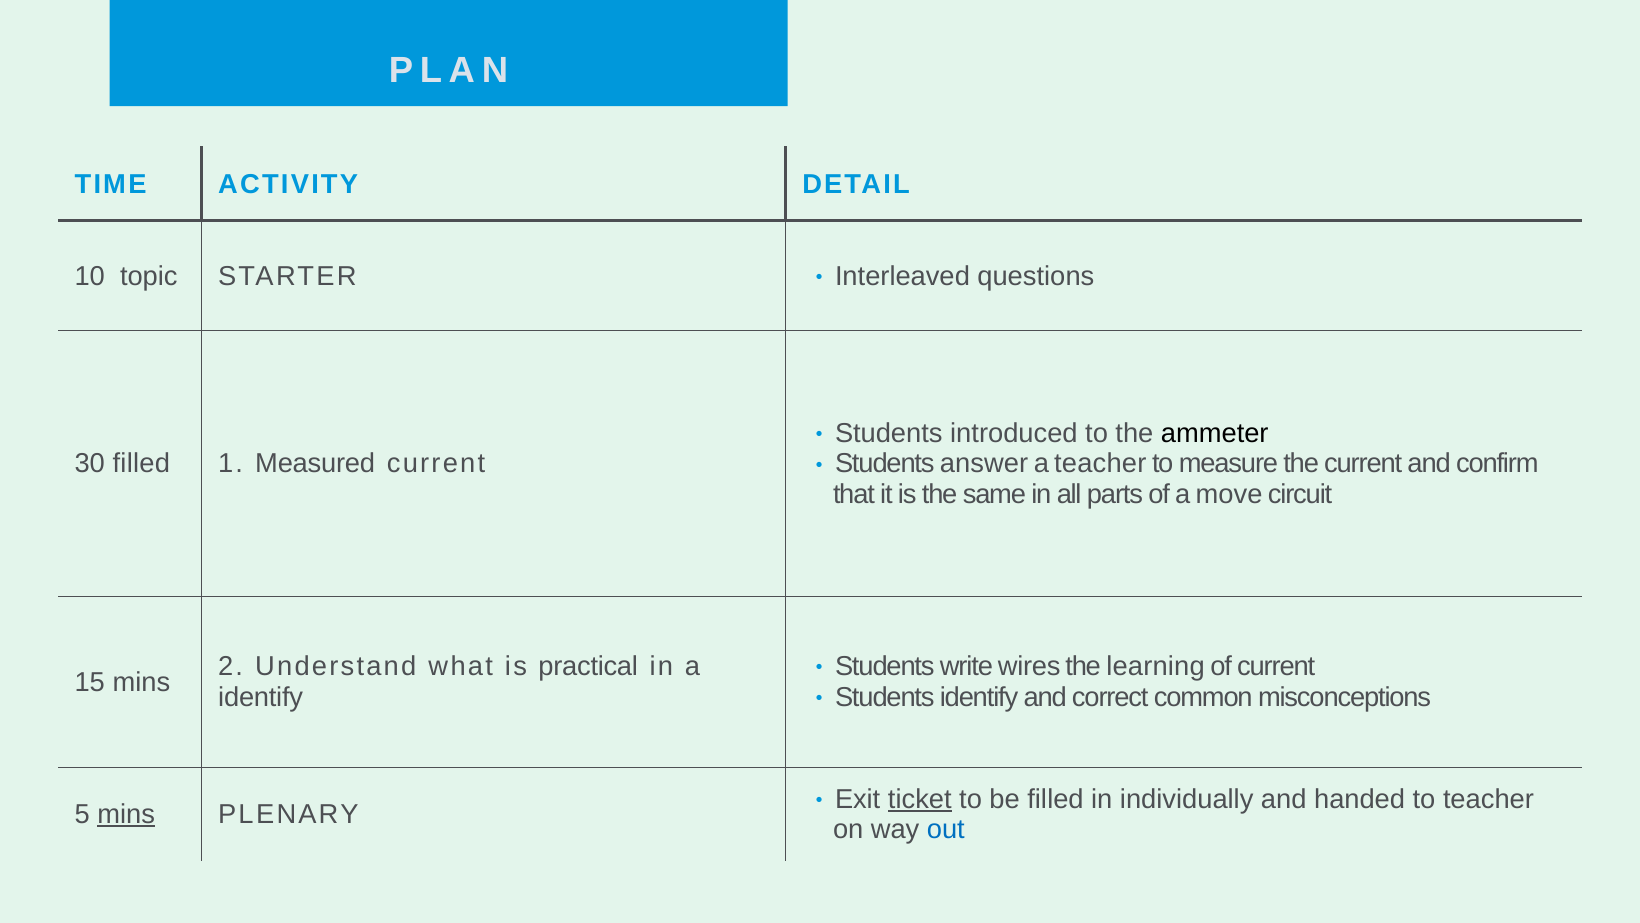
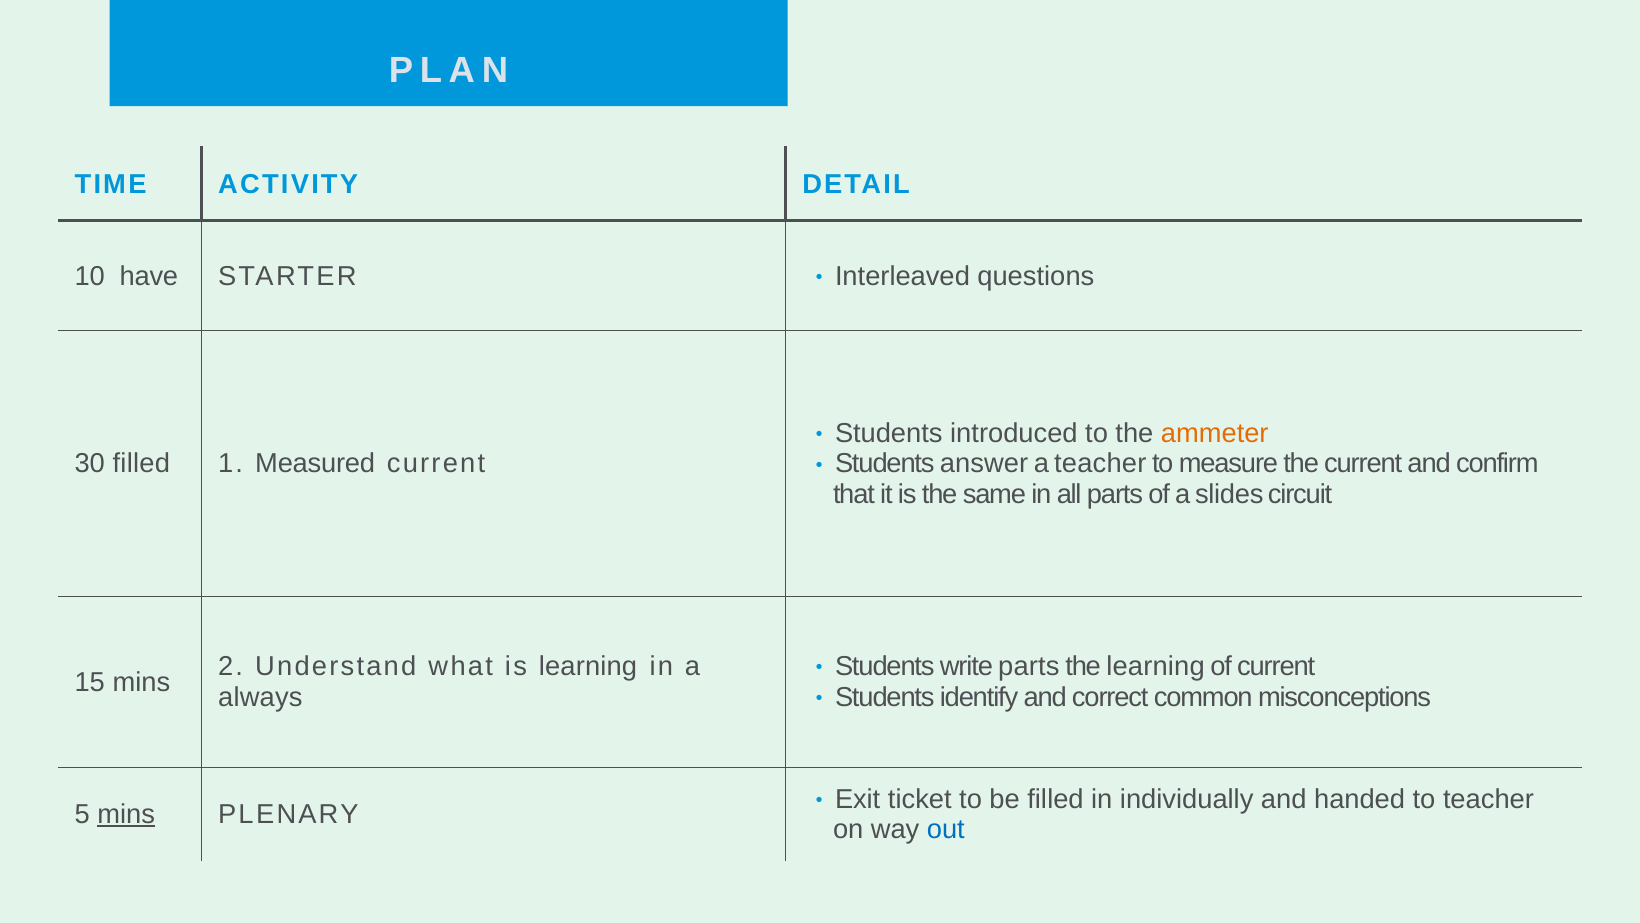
topic: topic -> have (149, 276)
ammeter colour: black -> orange (1215, 433)
move: move -> slides (1229, 494)
is practical: practical -> learning (588, 667)
write wires: wires -> parts (1029, 667)
identify: identify -> always (260, 697)
ticket underline: present -> none (920, 799)
